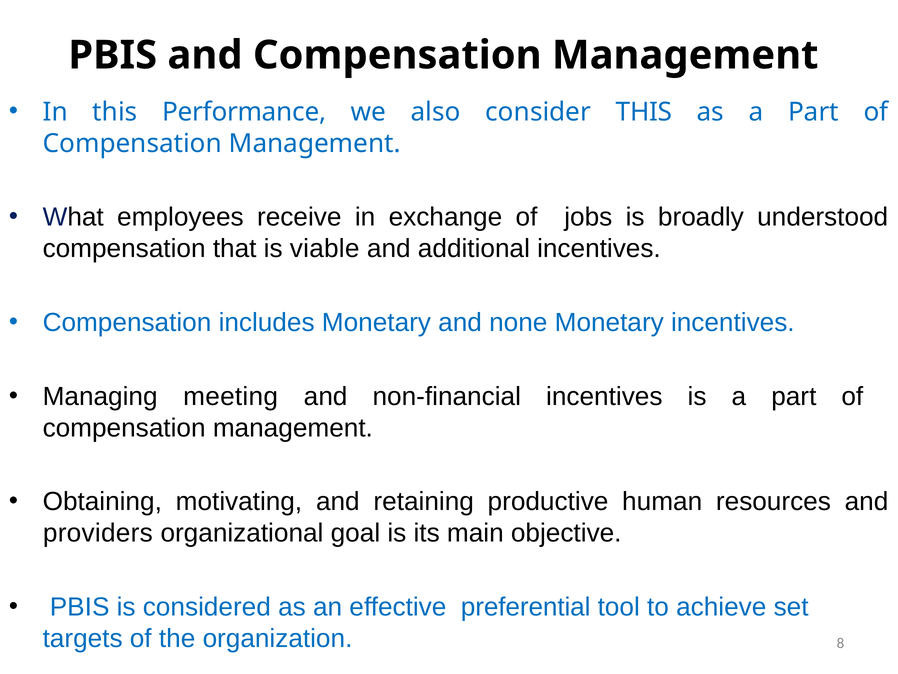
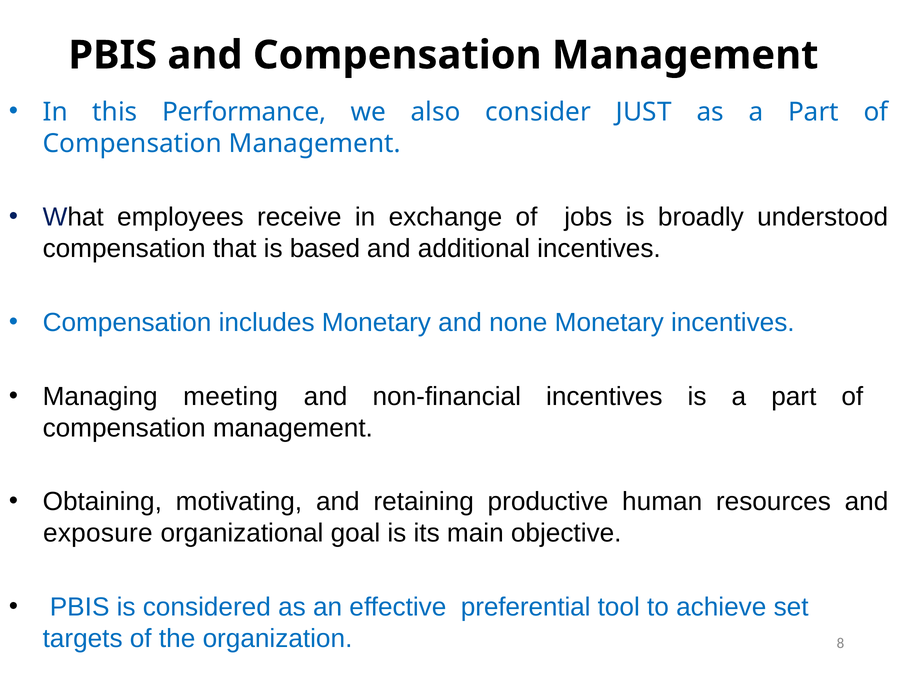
consider THIS: THIS -> JUST (644, 112)
viable: viable -> based (325, 249)
providers: providers -> exposure (98, 533)
